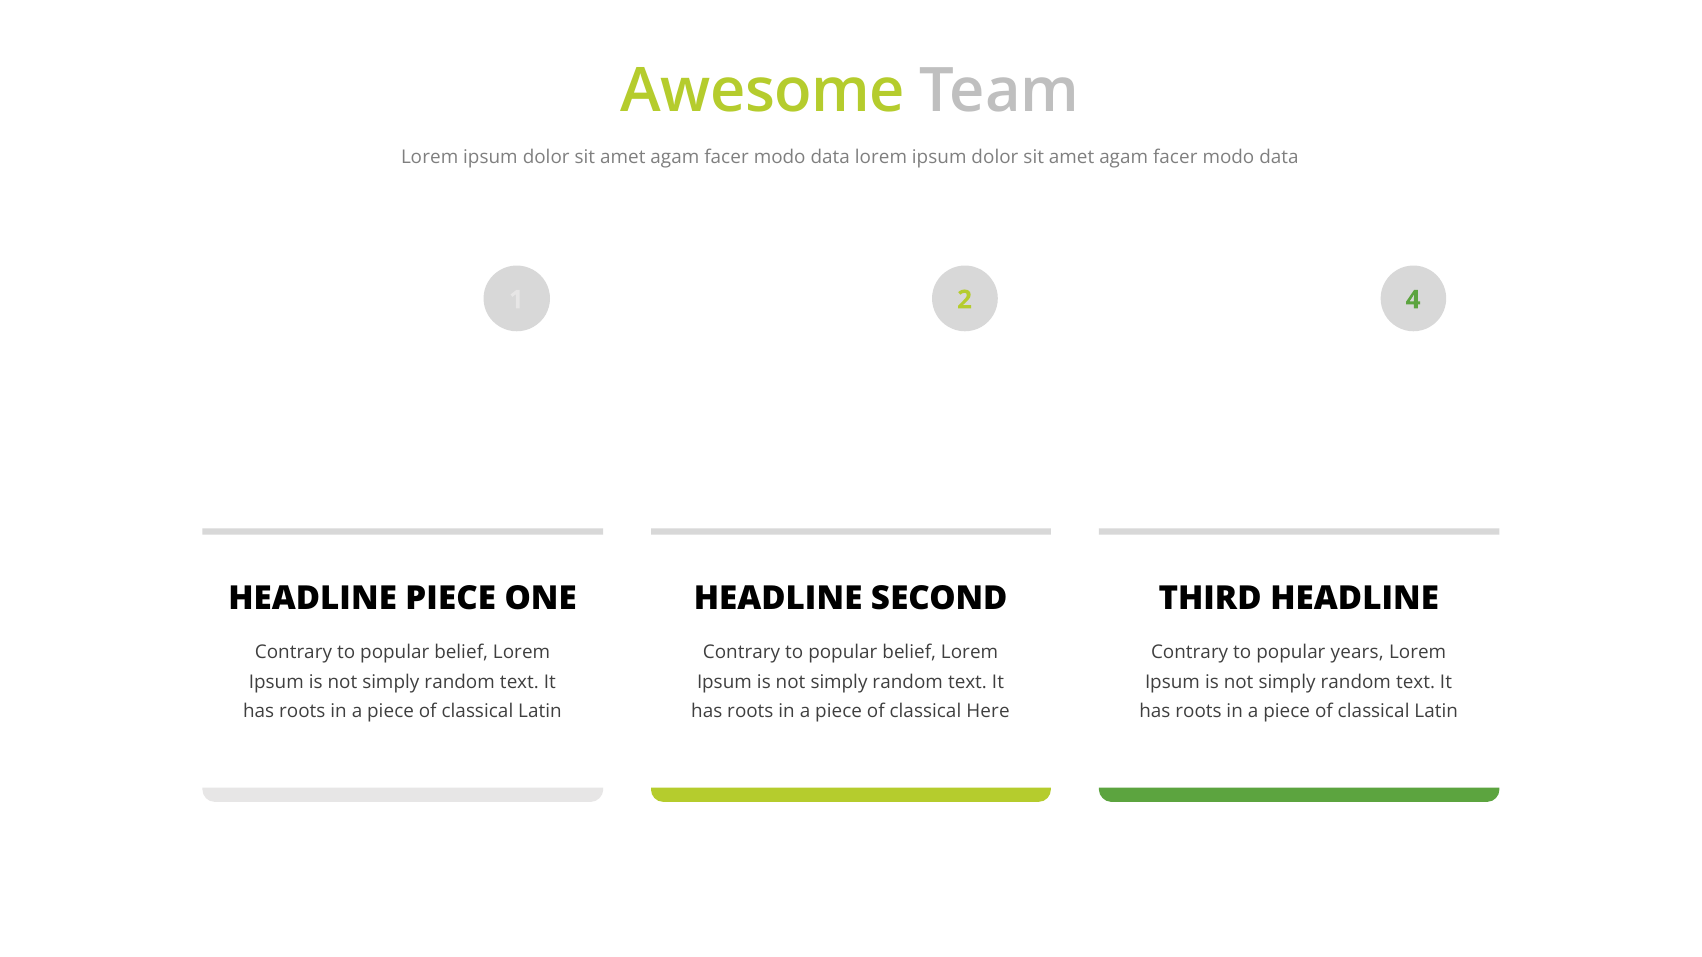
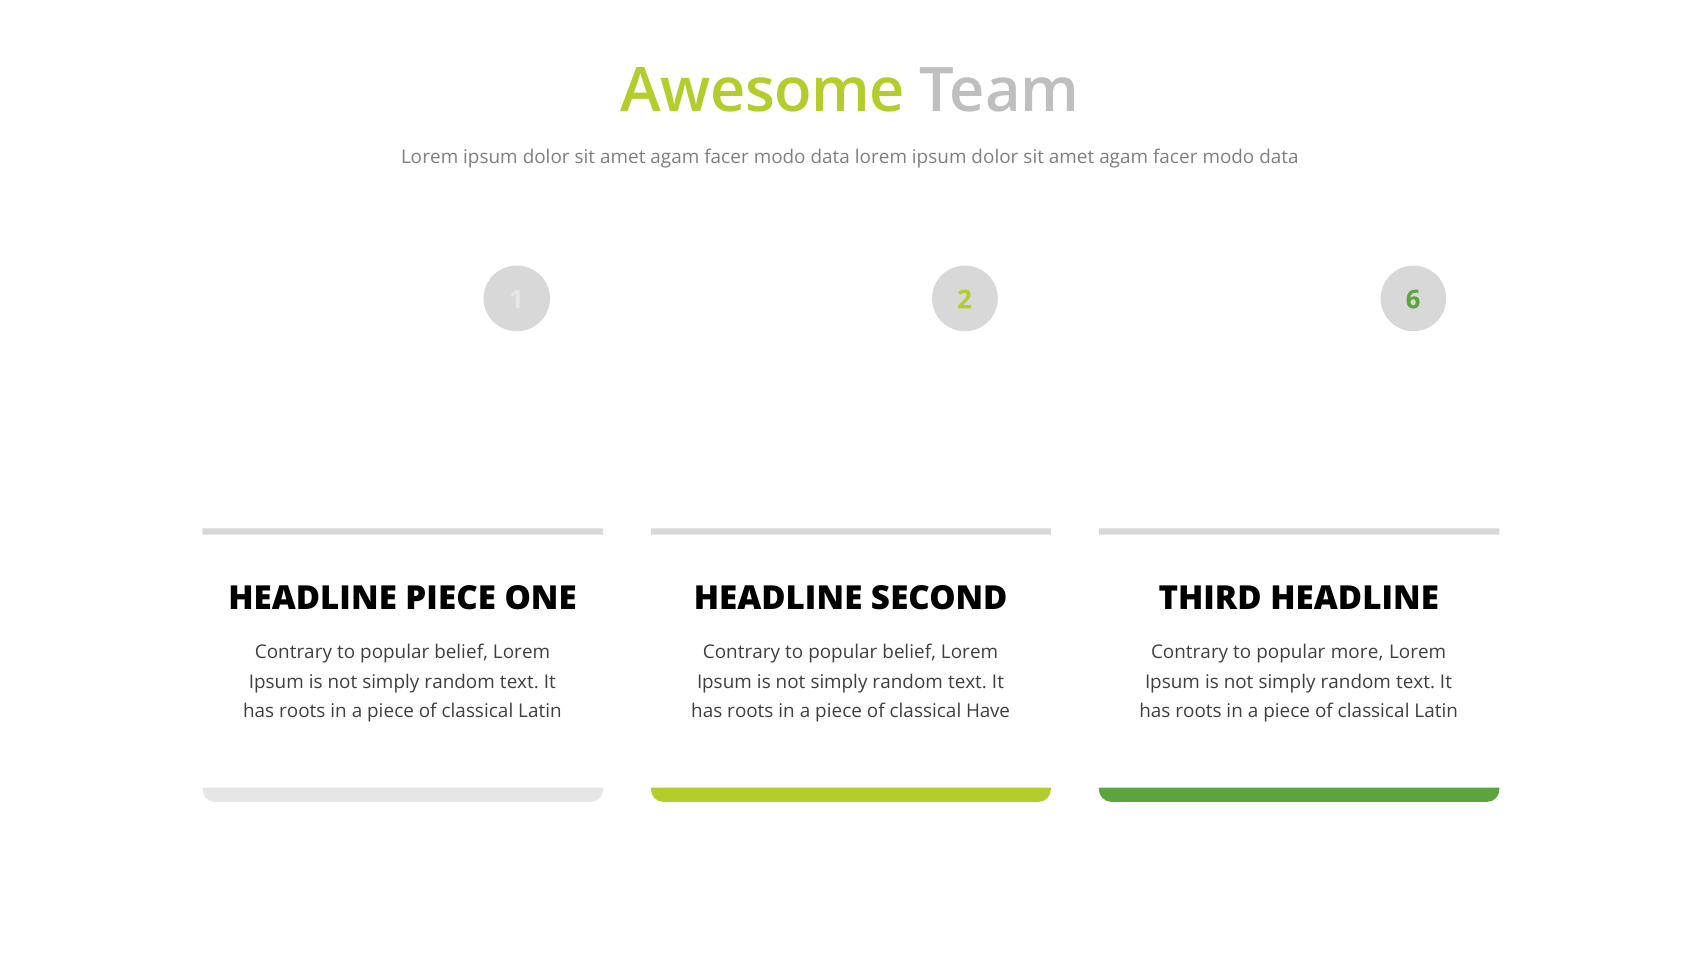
4: 4 -> 6 (1413, 300)
years: years -> more (1357, 653)
Here: Here -> Have (988, 712)
